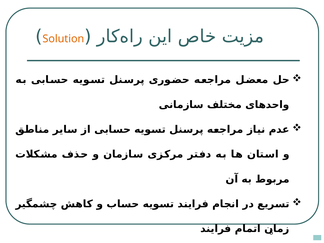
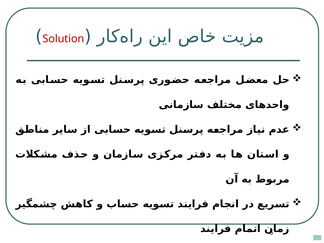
Solution colour: orange -> red (63, 39)
